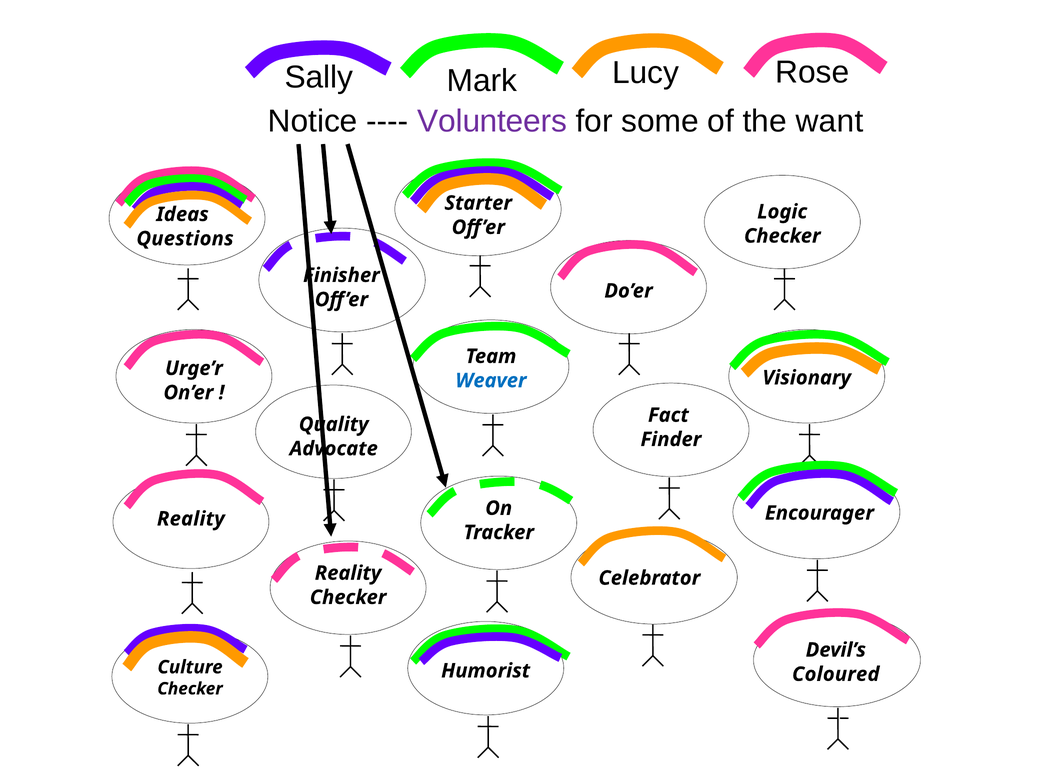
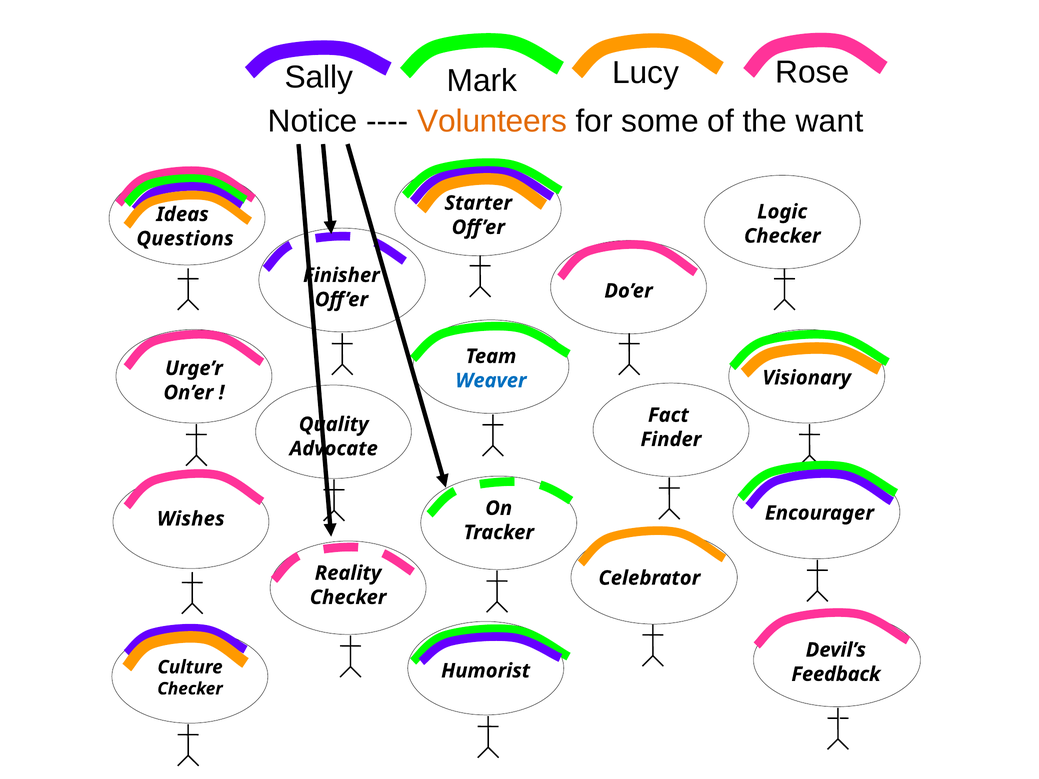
Volunteers colour: purple -> orange (492, 121)
Reality: Reality -> Wishes (191, 519)
Coloured: Coloured -> Feedback (836, 674)
